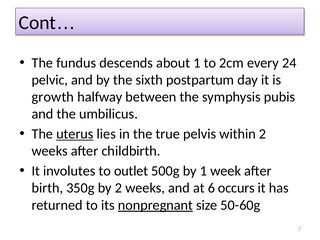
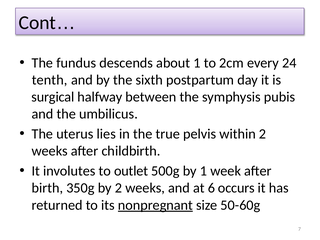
pelvic: pelvic -> tenth (50, 80)
growth: growth -> surgical (53, 97)
uterus underline: present -> none (75, 134)
